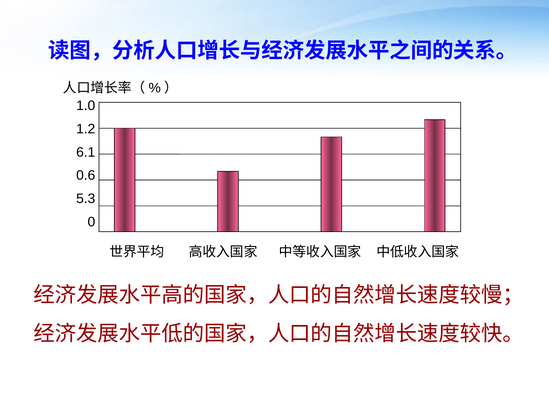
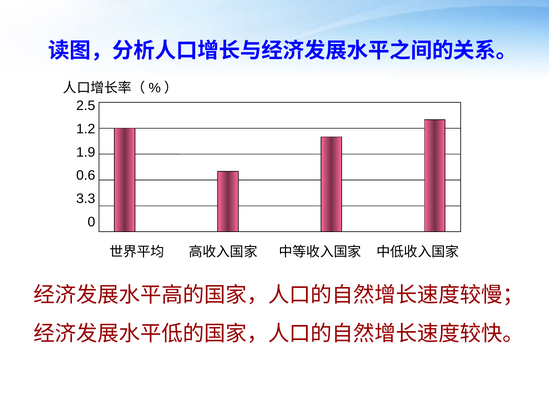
1.0: 1.0 -> 2.5 (86, 106)
6.1: 6.1 -> 1.9 (86, 152)
5.3: 5.3 -> 3.3 (86, 199)
